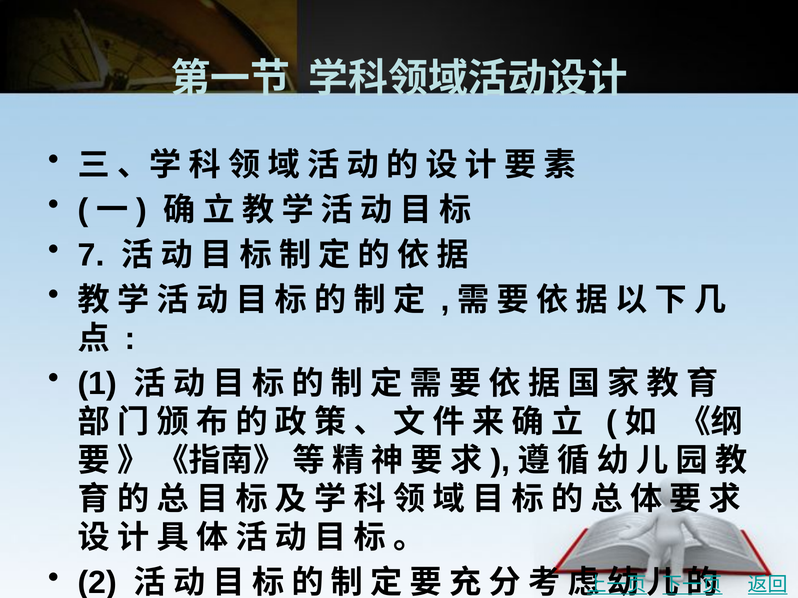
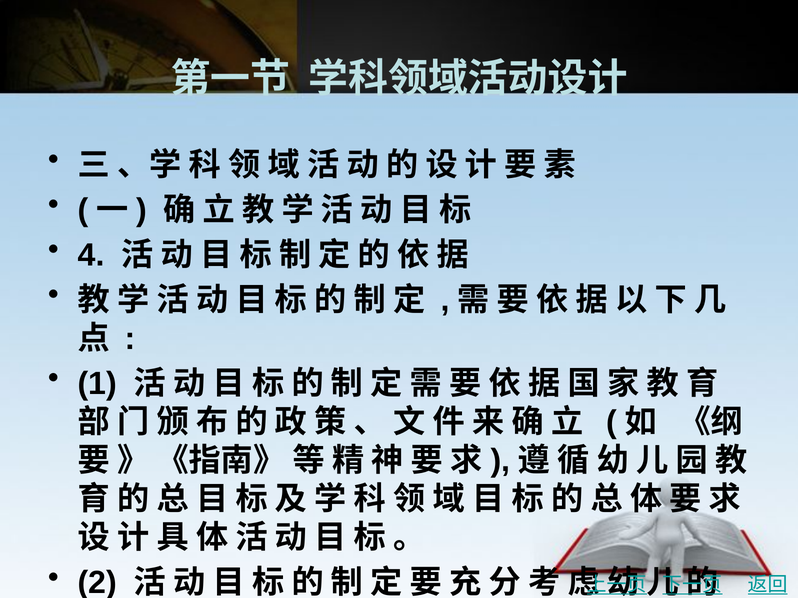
7: 7 -> 4 (91, 255)
